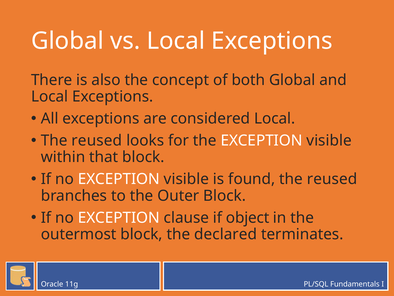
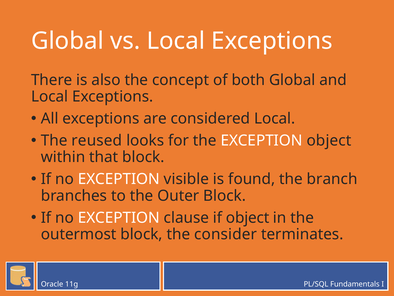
the EXCEPTION visible: visible -> object (329, 140)
found the reused: reused -> branch (332, 179)
declared: declared -> consider (226, 234)
